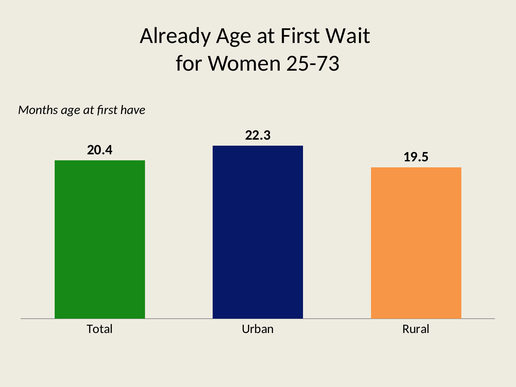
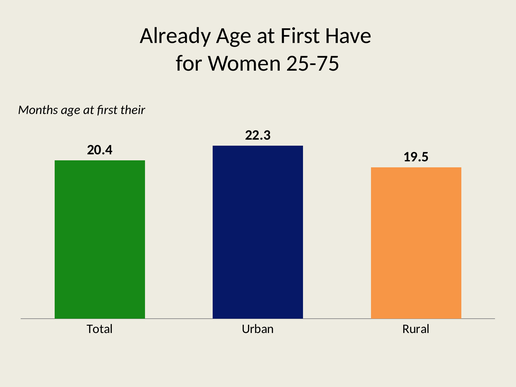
Wait: Wait -> Have (348, 36)
25-73: 25-73 -> 25-75 (313, 63)
have: have -> their (133, 110)
